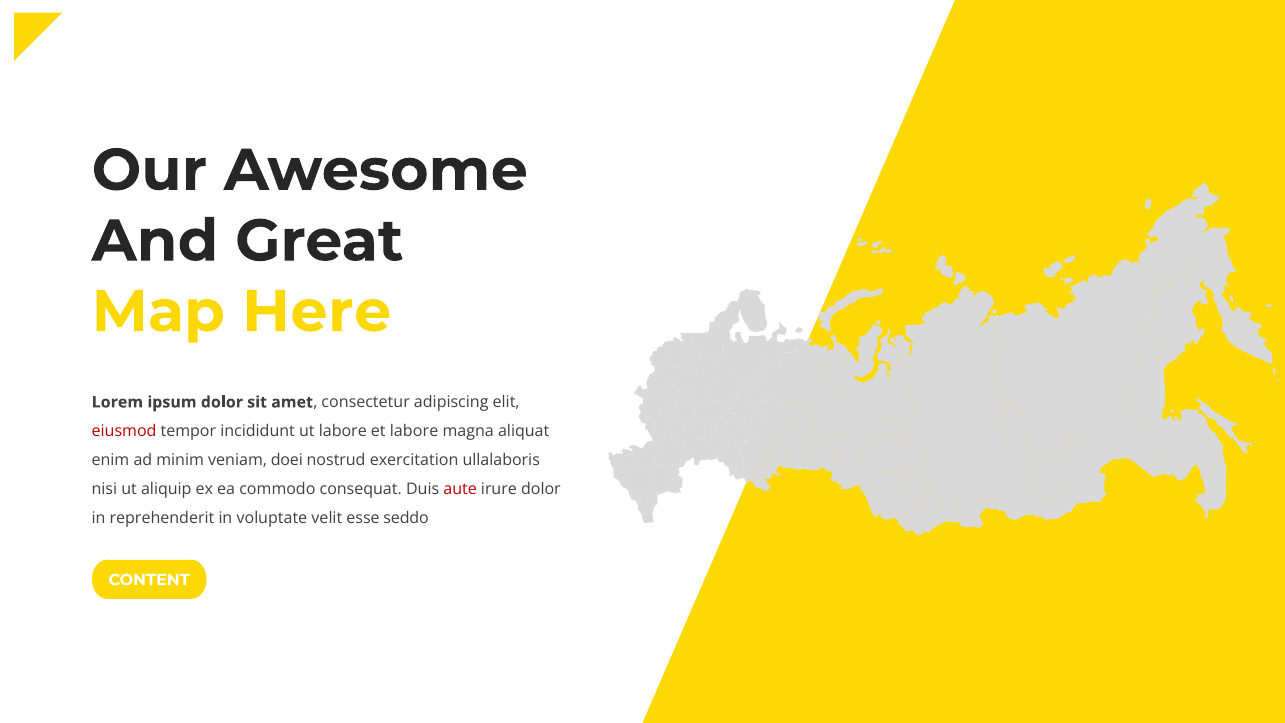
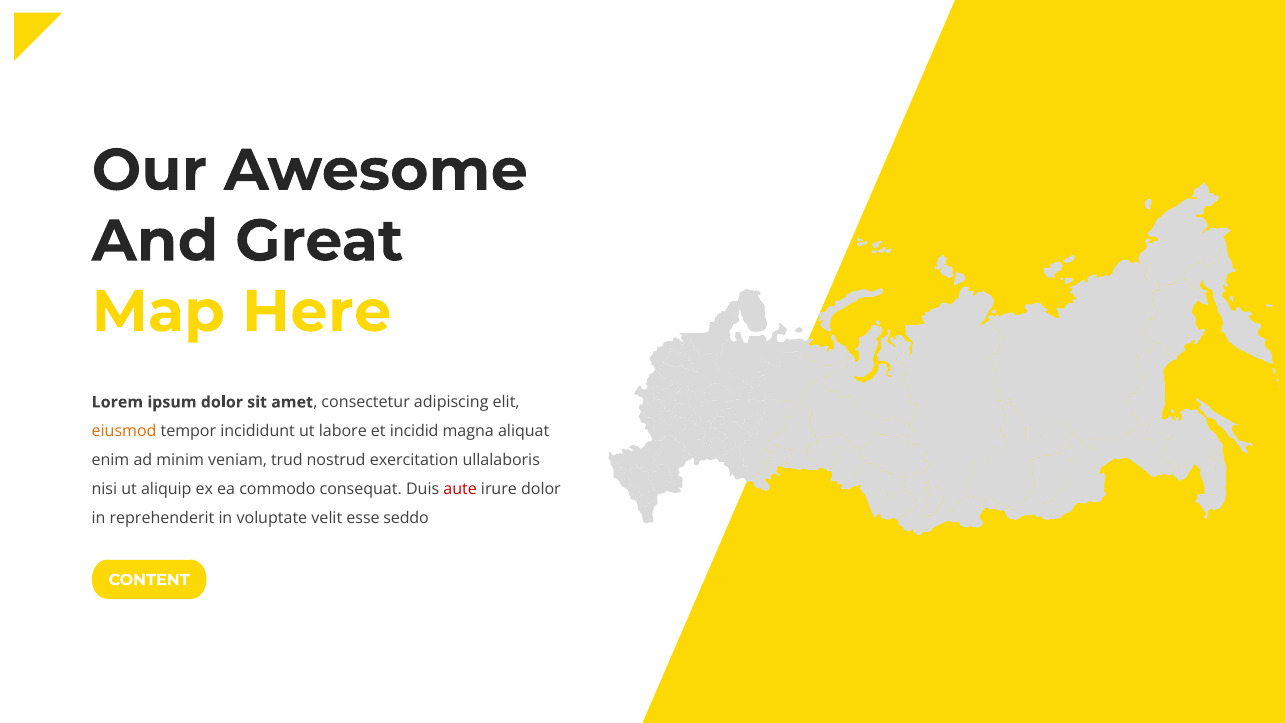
eiusmod colour: red -> orange (124, 431)
et labore: labore -> incidid (414, 431)
doei: doei -> trud (287, 460)
